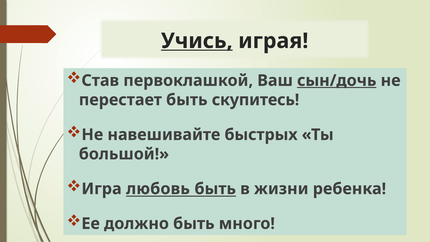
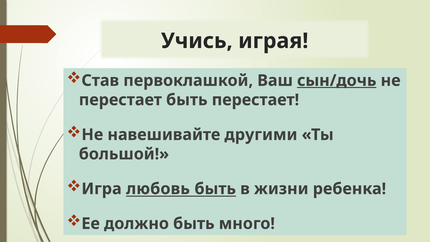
Учись underline: present -> none (197, 41)
быть скупитесь: скупитесь -> перестает (255, 100)
быстрых: быстрых -> другими (261, 135)
